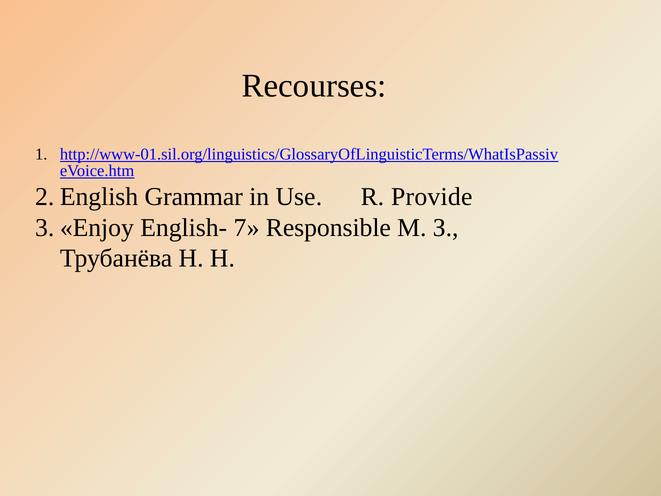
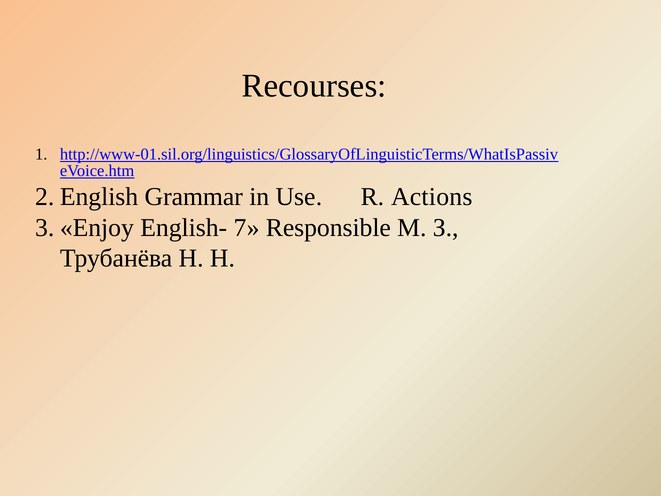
Provide: Provide -> Actions (432, 197)
